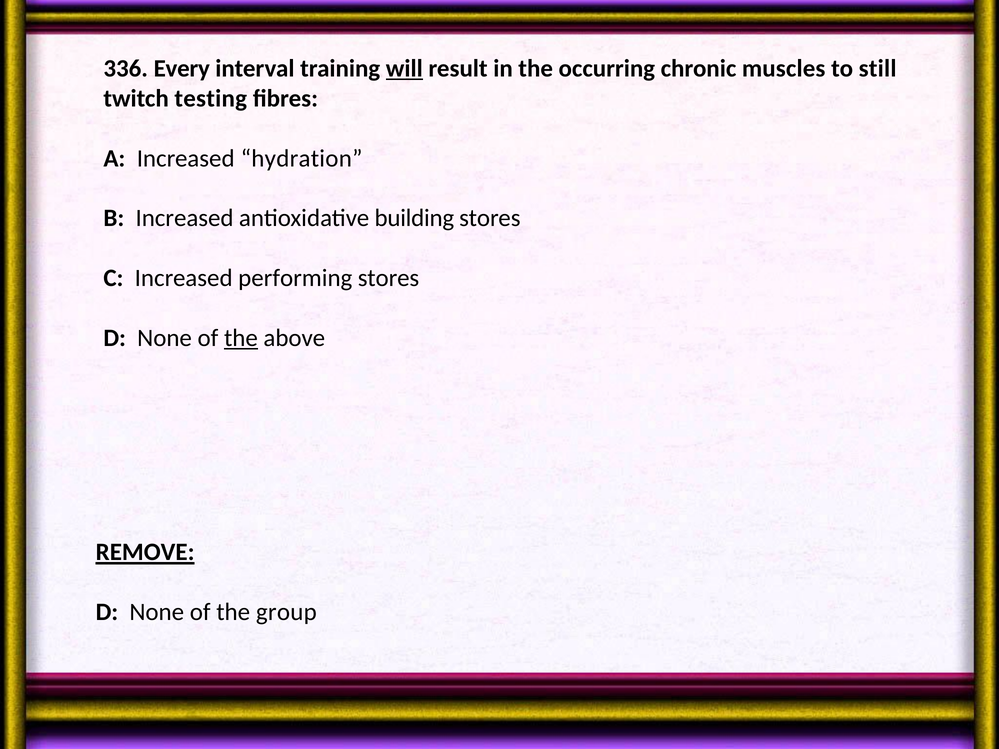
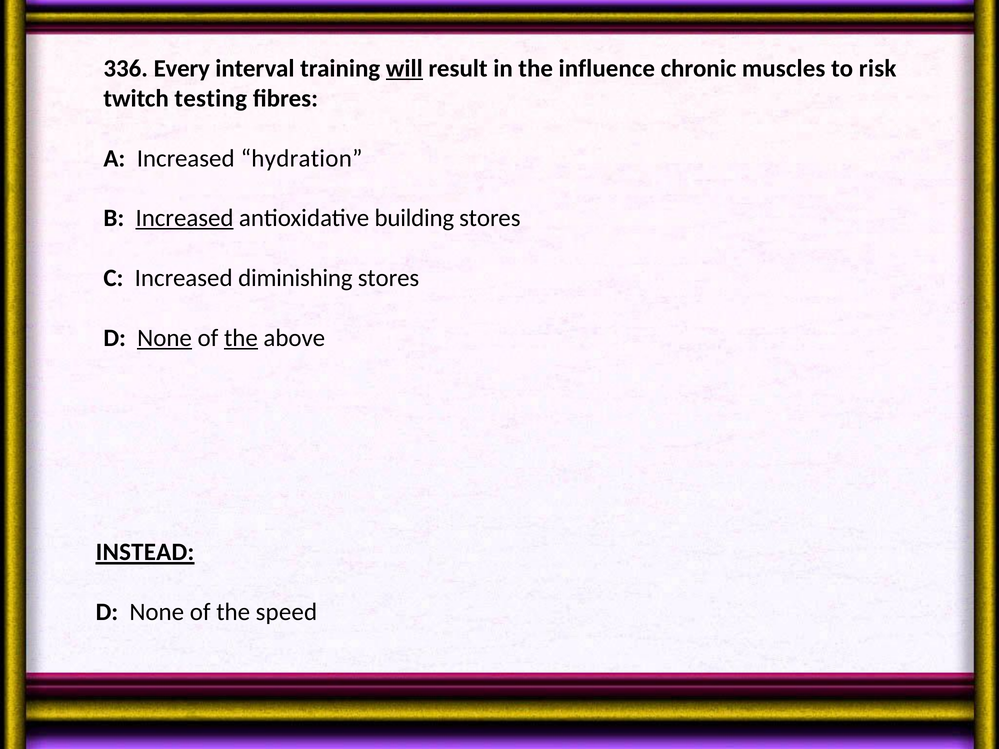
occurring: occurring -> influence (607, 68)
still: still -> risk (878, 68)
Increased underline: none -> present (185, 218)
performing: performing -> diminishing (295, 278)
None underline: none -> present (165, 338)
REMOVE: REMOVE -> INSTEAD (145, 552)
group: group -> speed (286, 612)
